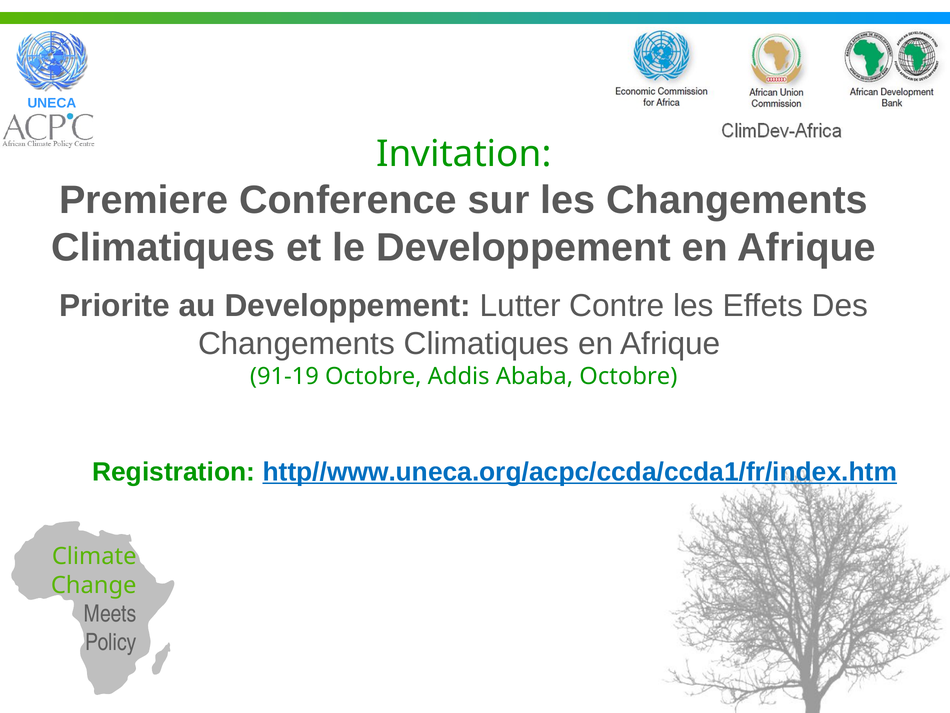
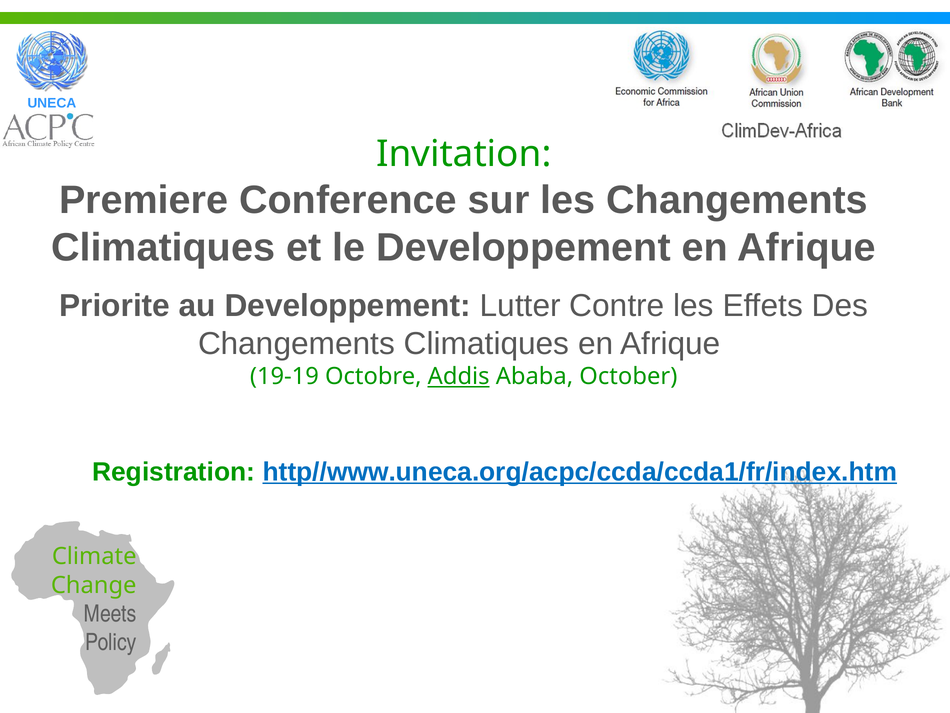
91-19: 91-19 -> 19-19 (284, 376)
Addis underline: none -> present (459, 376)
Ababa Octobre: Octobre -> October (628, 376)
